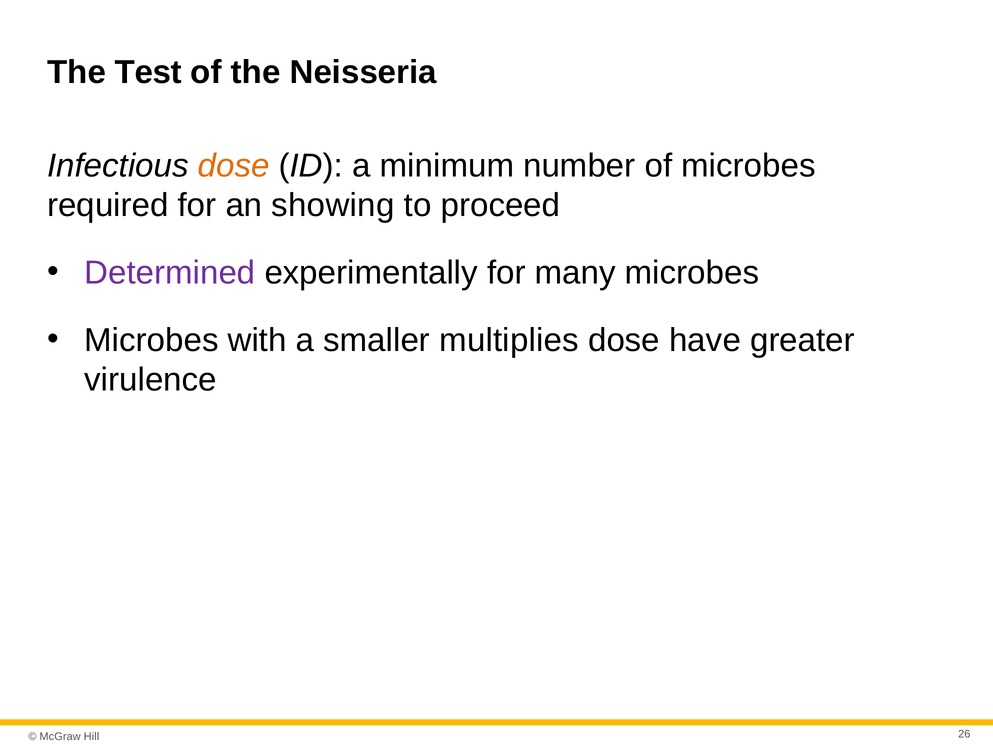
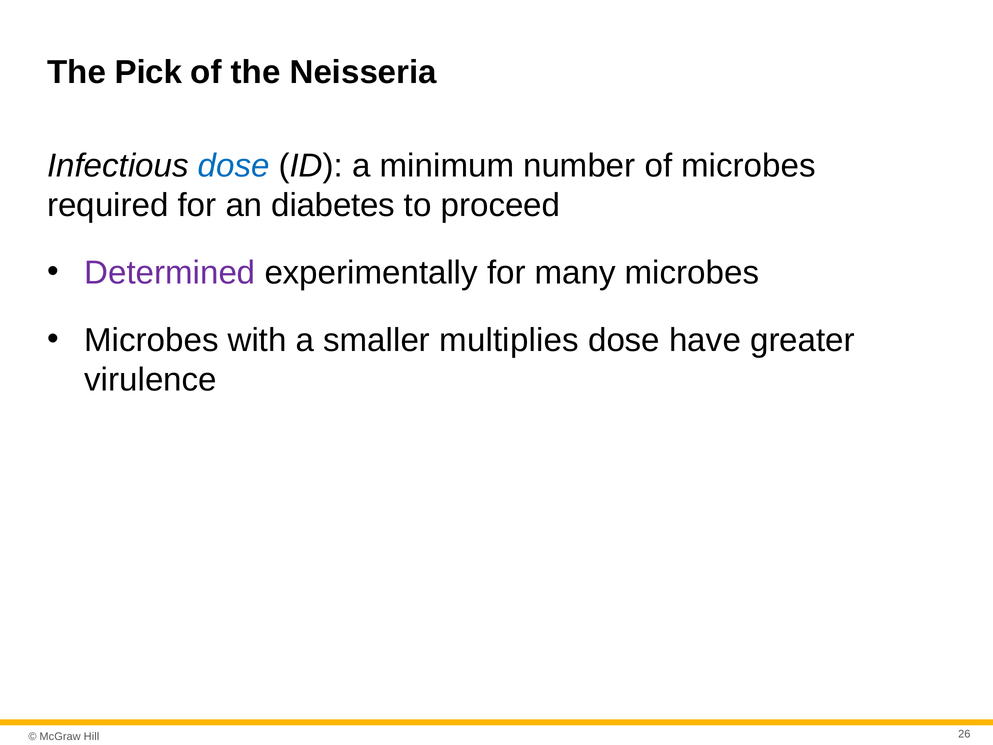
Test: Test -> Pick (148, 72)
dose colour: orange -> blue (234, 166)
showing: showing -> diabetes (333, 206)
